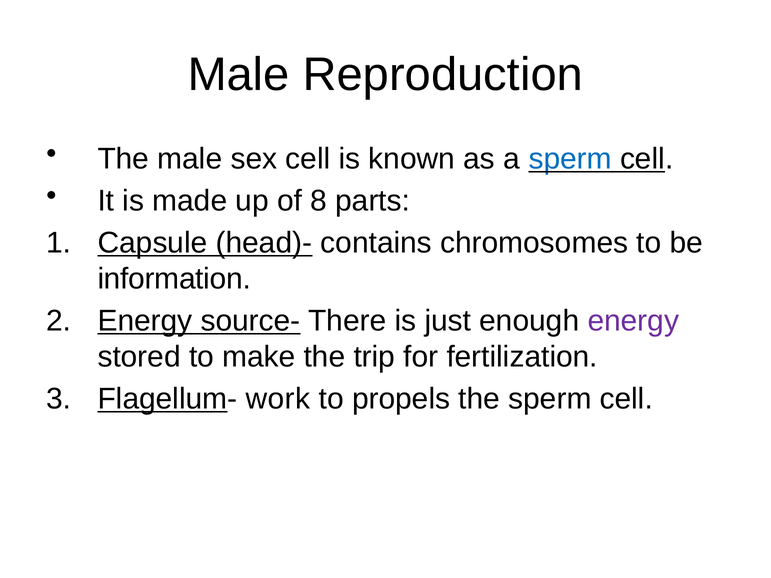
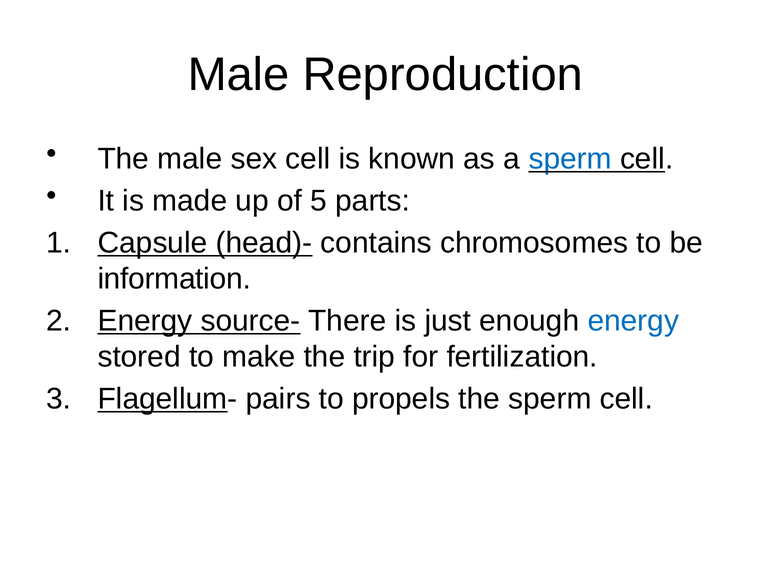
8: 8 -> 5 (319, 201)
energy colour: purple -> blue (633, 321)
work: work -> pairs (278, 399)
